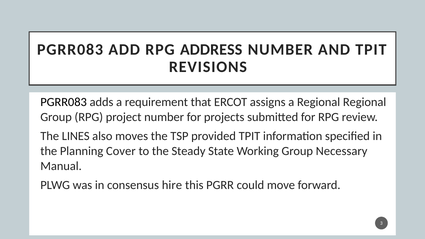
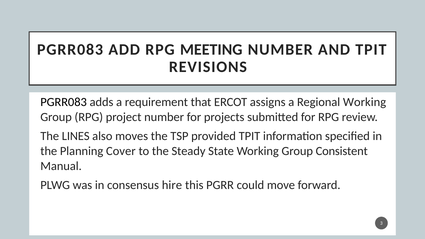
ADDRESS: ADDRESS -> MEETING (211, 50)
Regional Regional: Regional -> Working (365, 102)
Necessary: Necessary -> Consistent (342, 151)
